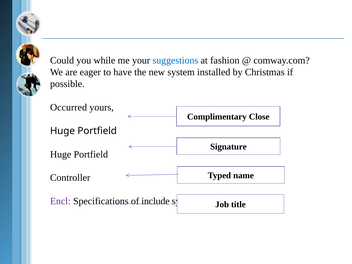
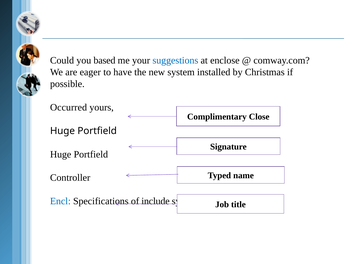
while: while -> based (104, 60)
fashion: fashion -> enclose (225, 60)
Encl colour: purple -> blue (60, 201)
